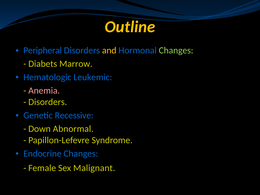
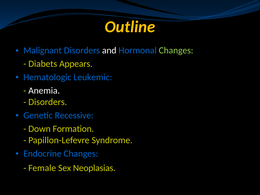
Peripheral: Peripheral -> Malignant (43, 50)
and colour: yellow -> white (109, 50)
Marrow: Marrow -> Appears (76, 64)
Anemia colour: pink -> white (44, 91)
Abnormal: Abnormal -> Formation (73, 129)
Malignant: Malignant -> Neoplasias (94, 168)
